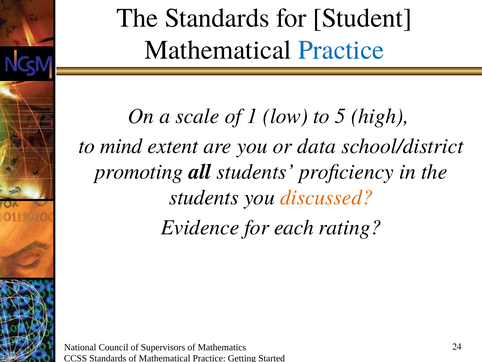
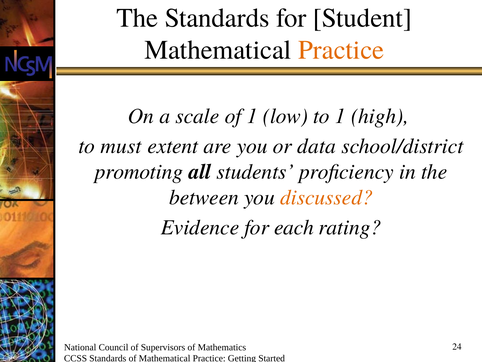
Practice colour: blue -> orange (341, 50)
to 5: 5 -> 1 (340, 116)
mind: mind -> must (121, 146)
students: students -> between (204, 197)
